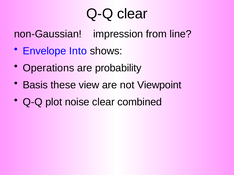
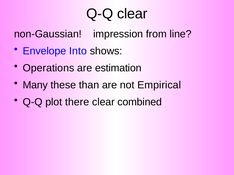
probability: probability -> estimation (118, 68)
Basis: Basis -> Many (35, 85)
view: view -> than (89, 85)
Viewpoint: Viewpoint -> Empirical (159, 85)
noise: noise -> there (77, 102)
